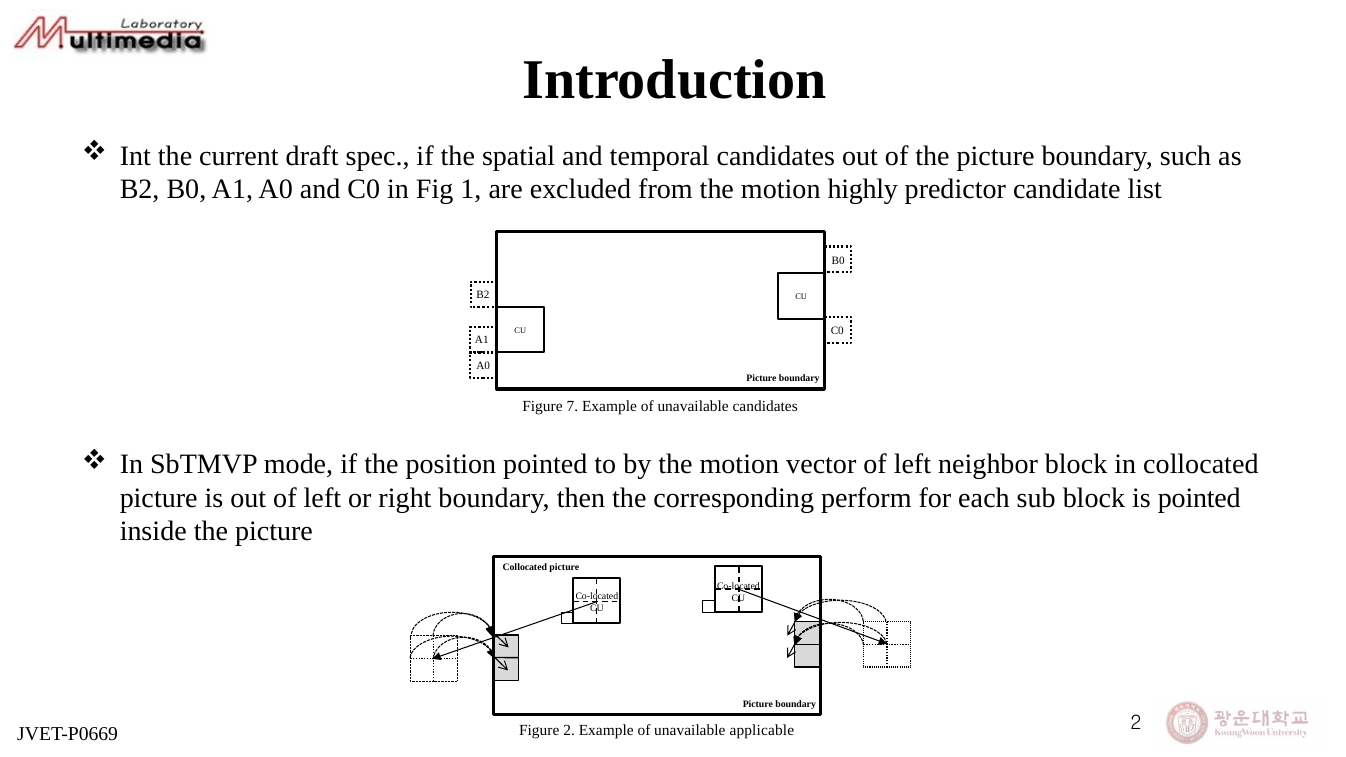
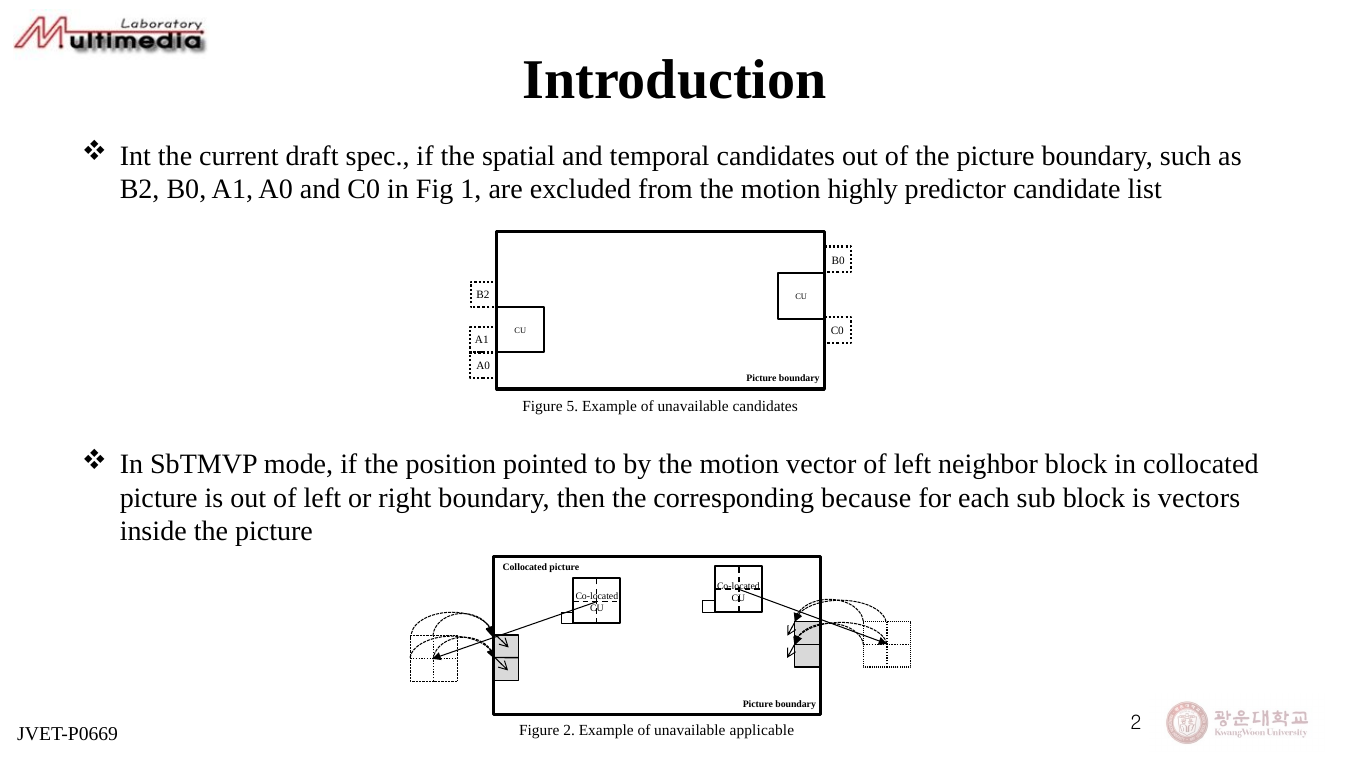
7: 7 -> 5 (572, 406)
perform: perform -> because (866, 498)
is pointed: pointed -> vectors (1199, 498)
